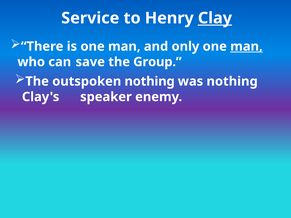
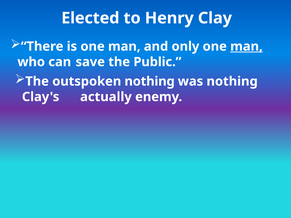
Service: Service -> Elected (90, 18)
Clay underline: present -> none (215, 18)
Group: Group -> Public (157, 62)
speaker: speaker -> actually (106, 97)
